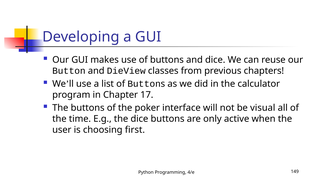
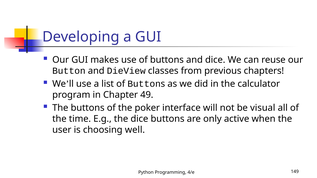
17: 17 -> 49 (147, 95)
first: first -> well (135, 130)
